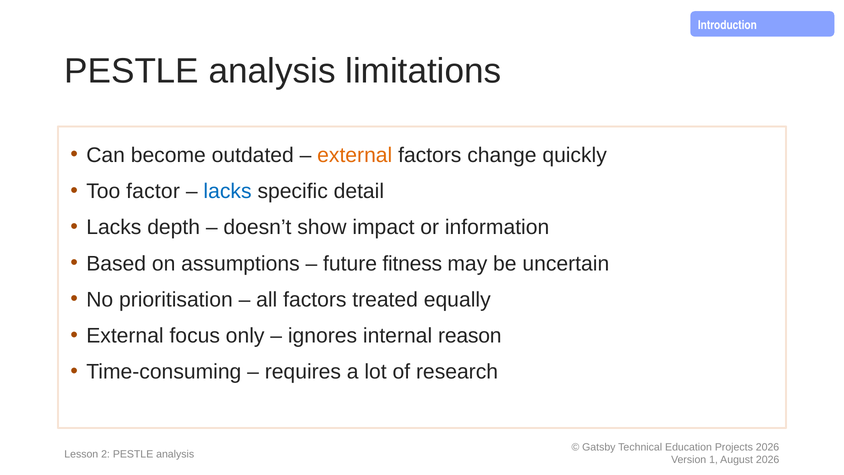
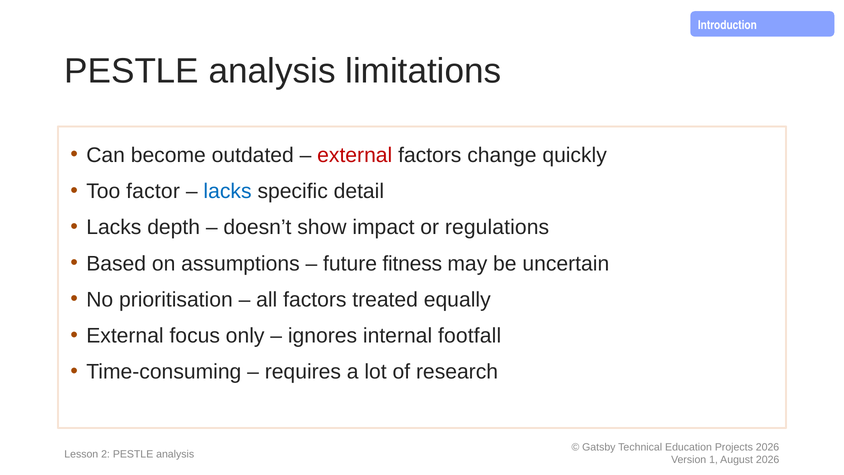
external colour: orange -> red (355, 155)
information: information -> regulations (497, 227)
reason: reason -> footfall (470, 336)
